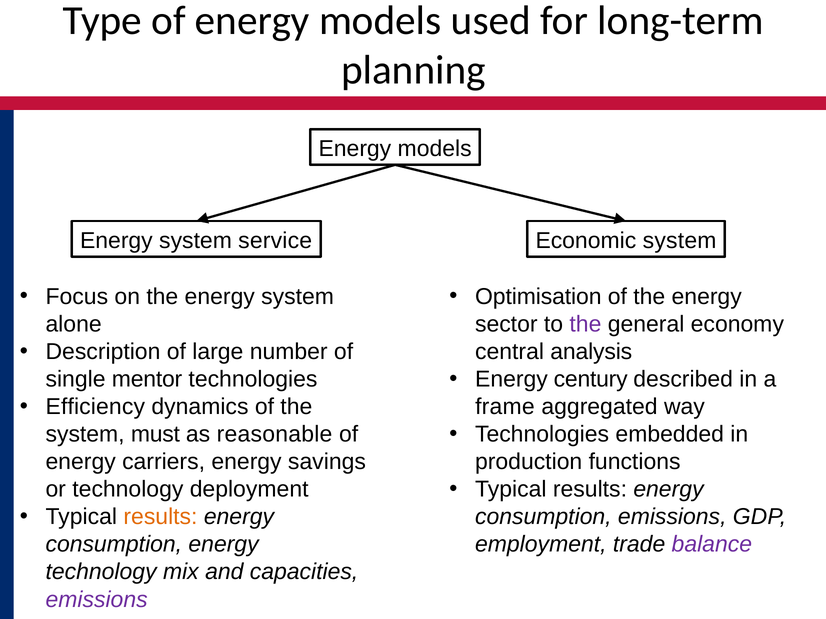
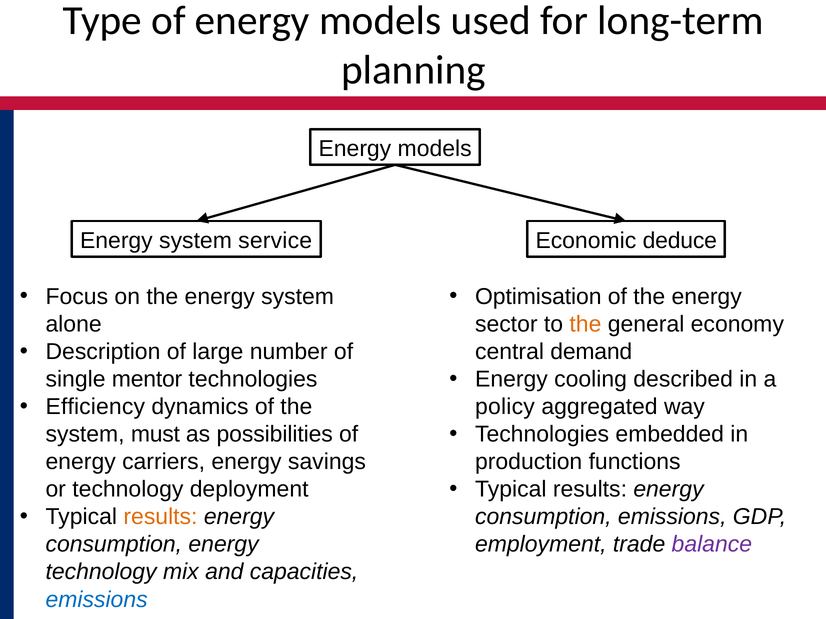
Economic system: system -> deduce (680, 241)
the colour: purple -> orange (585, 324)
analysis: analysis -> demand (591, 352)
century: century -> cooling (591, 380)
frame: frame -> policy (505, 407)
reasonable: reasonable -> possibilities (275, 435)
emissions colour: purple -> blue (97, 600)
